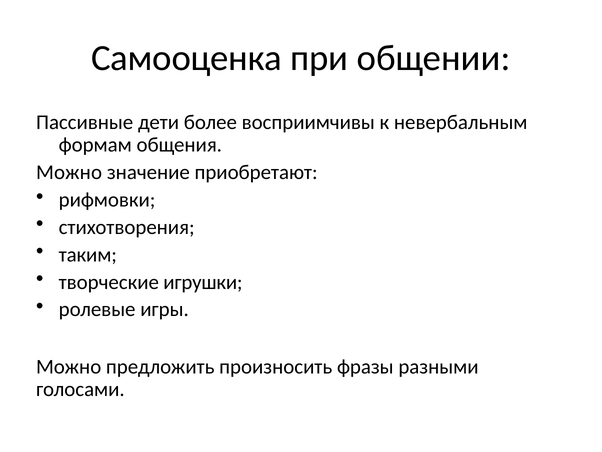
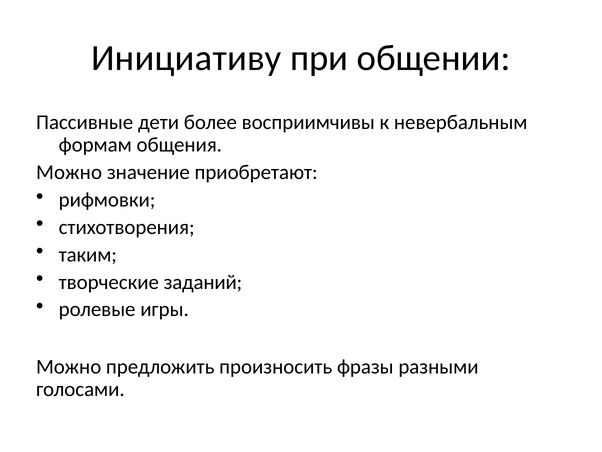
Самооценка: Самооценка -> Инициативу (186, 58)
игрушки: игрушки -> заданий (203, 282)
